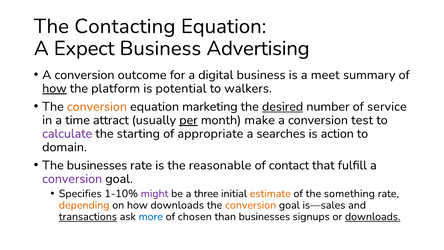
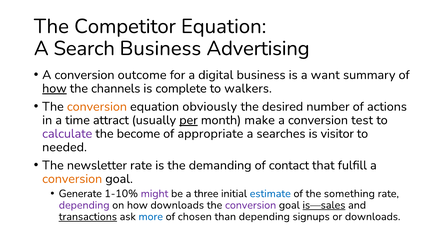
Contacting: Contacting -> Competitor (125, 26)
Expect: Expect -> Search (84, 48)
meet: meet -> want (325, 75)
platform: platform -> channels (116, 88)
potential: potential -> complete (181, 88)
marketing: marketing -> obviously (210, 106)
desired underline: present -> none (283, 106)
service: service -> actions (387, 106)
starting: starting -> become (138, 133)
action: action -> visitor (337, 133)
domain: domain -> needed (65, 147)
The businesses: businesses -> newsletter (97, 165)
reasonable: reasonable -> demanding (220, 165)
conversion colour: purple -> orange (72, 179)
Specifies: Specifies -> Generate (80, 193)
estimate colour: orange -> blue (270, 193)
depending colour: orange -> purple (84, 205)
conversion colour: orange -> purple (251, 205)
is—sales underline: none -> present (324, 205)
than businesses: businesses -> depending (264, 216)
downloads underline: present -> none (373, 216)
